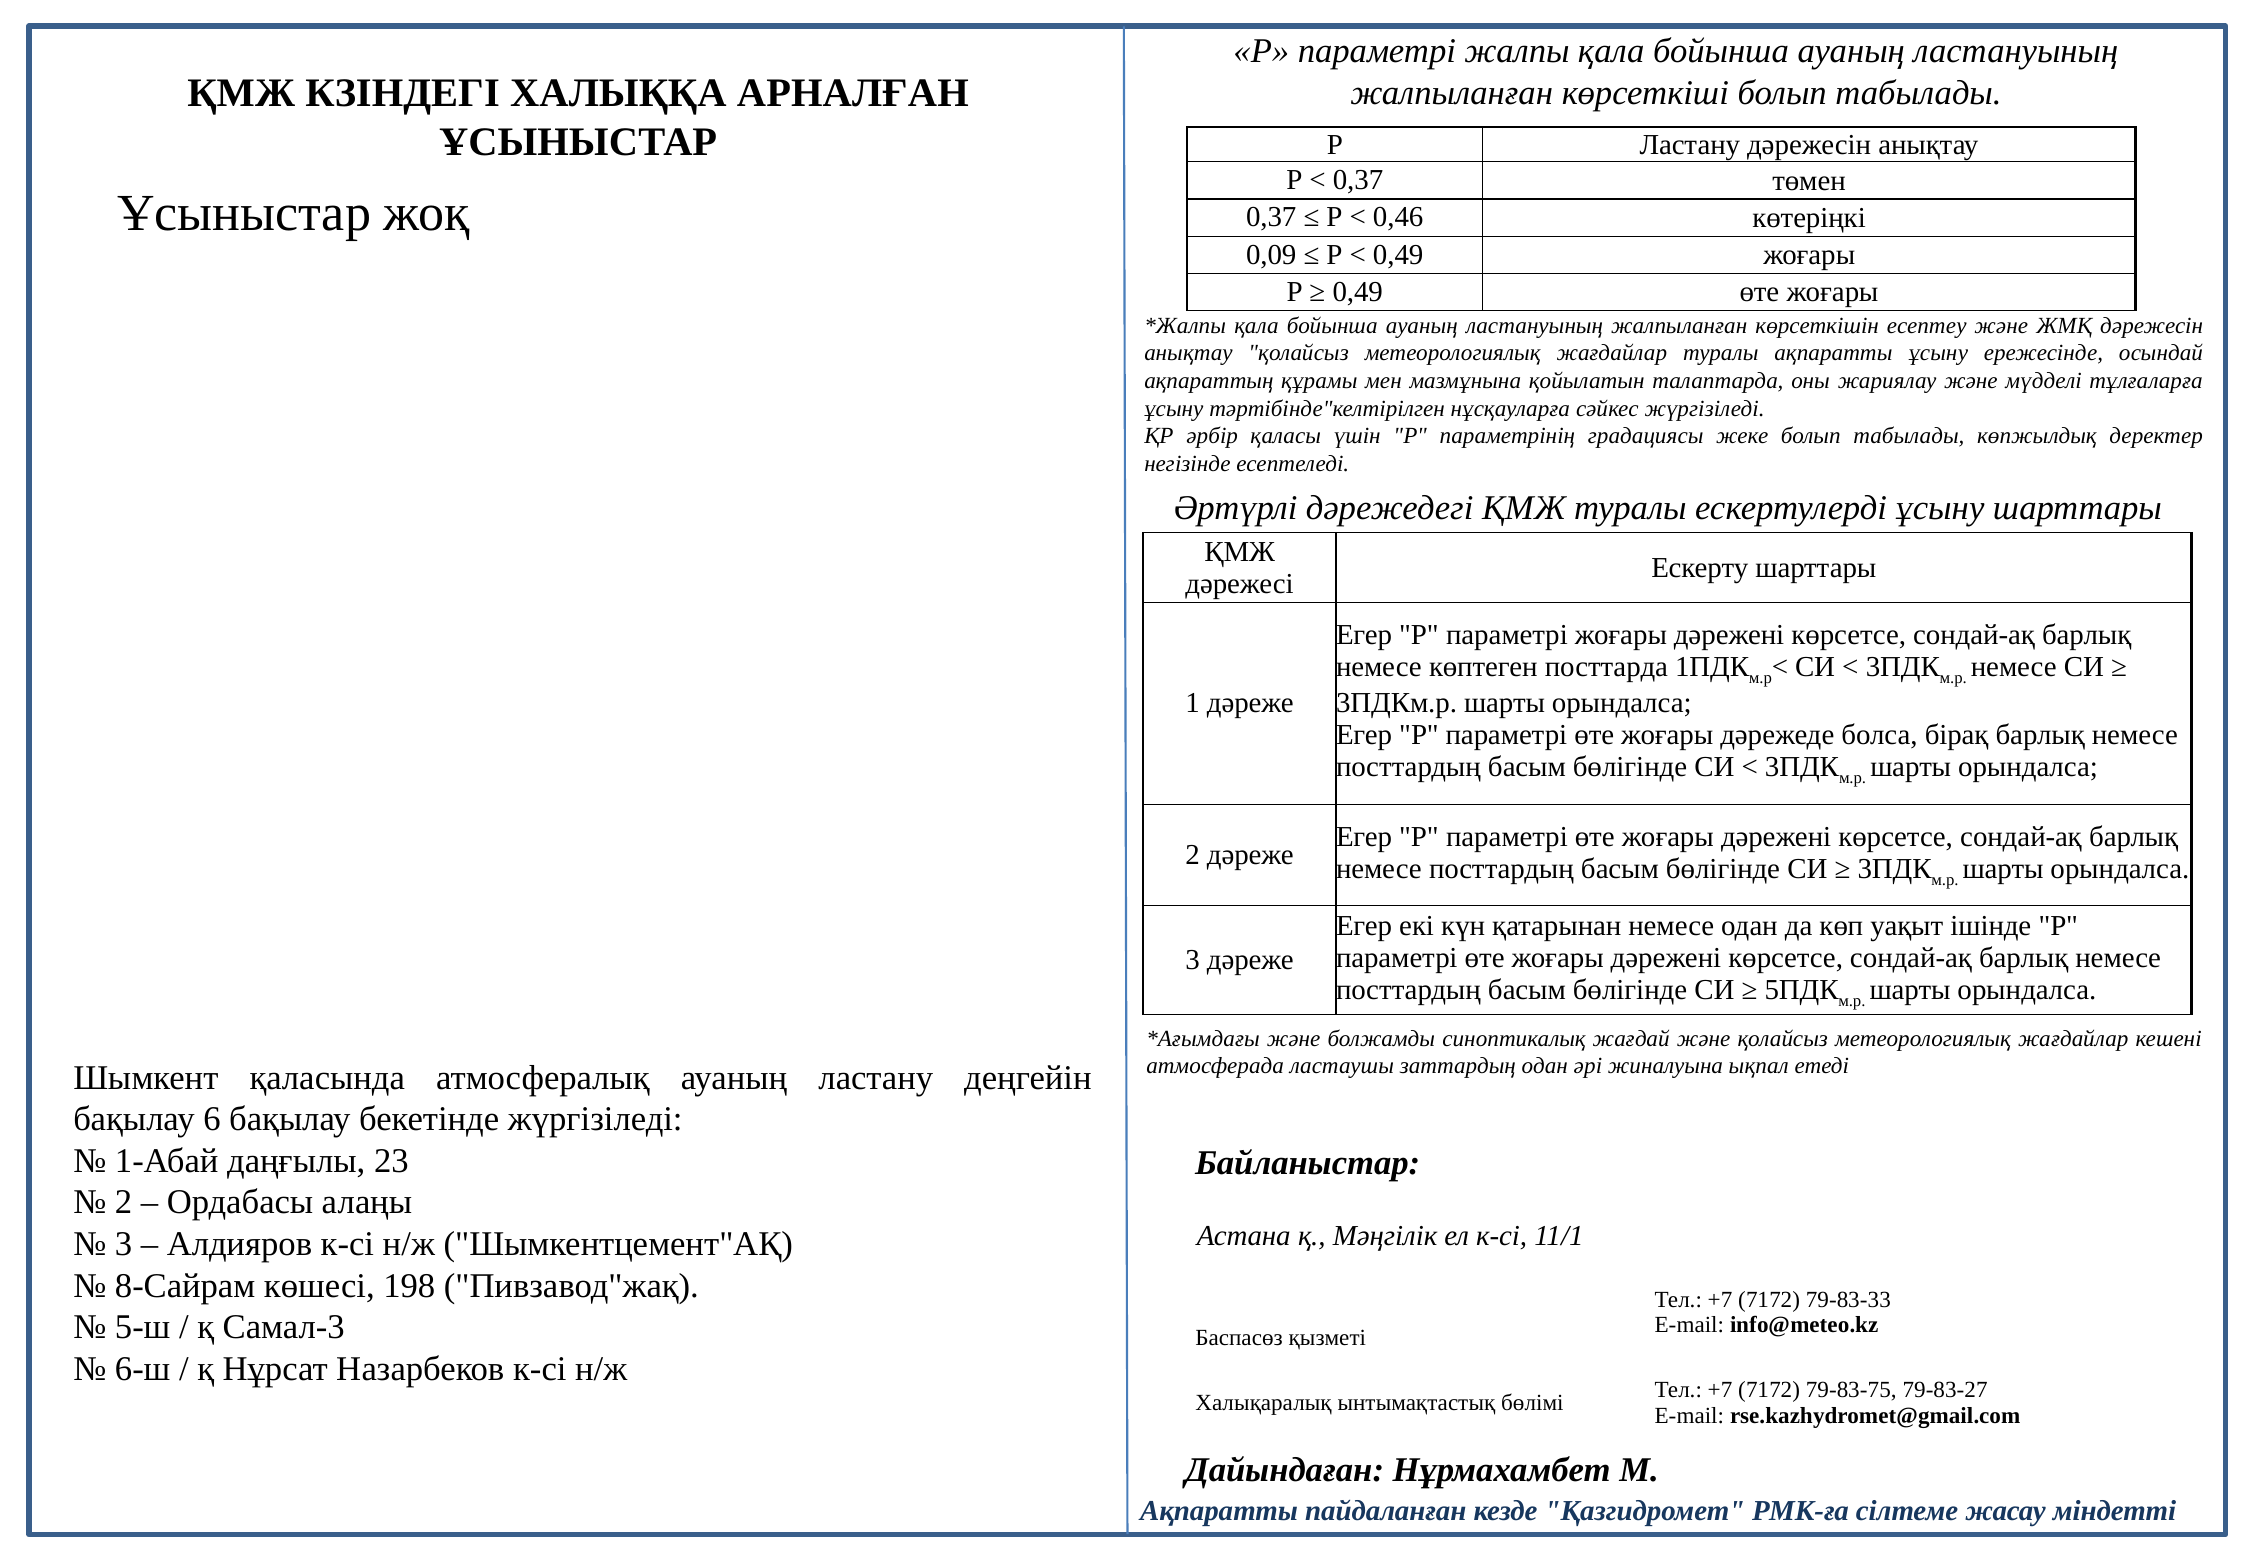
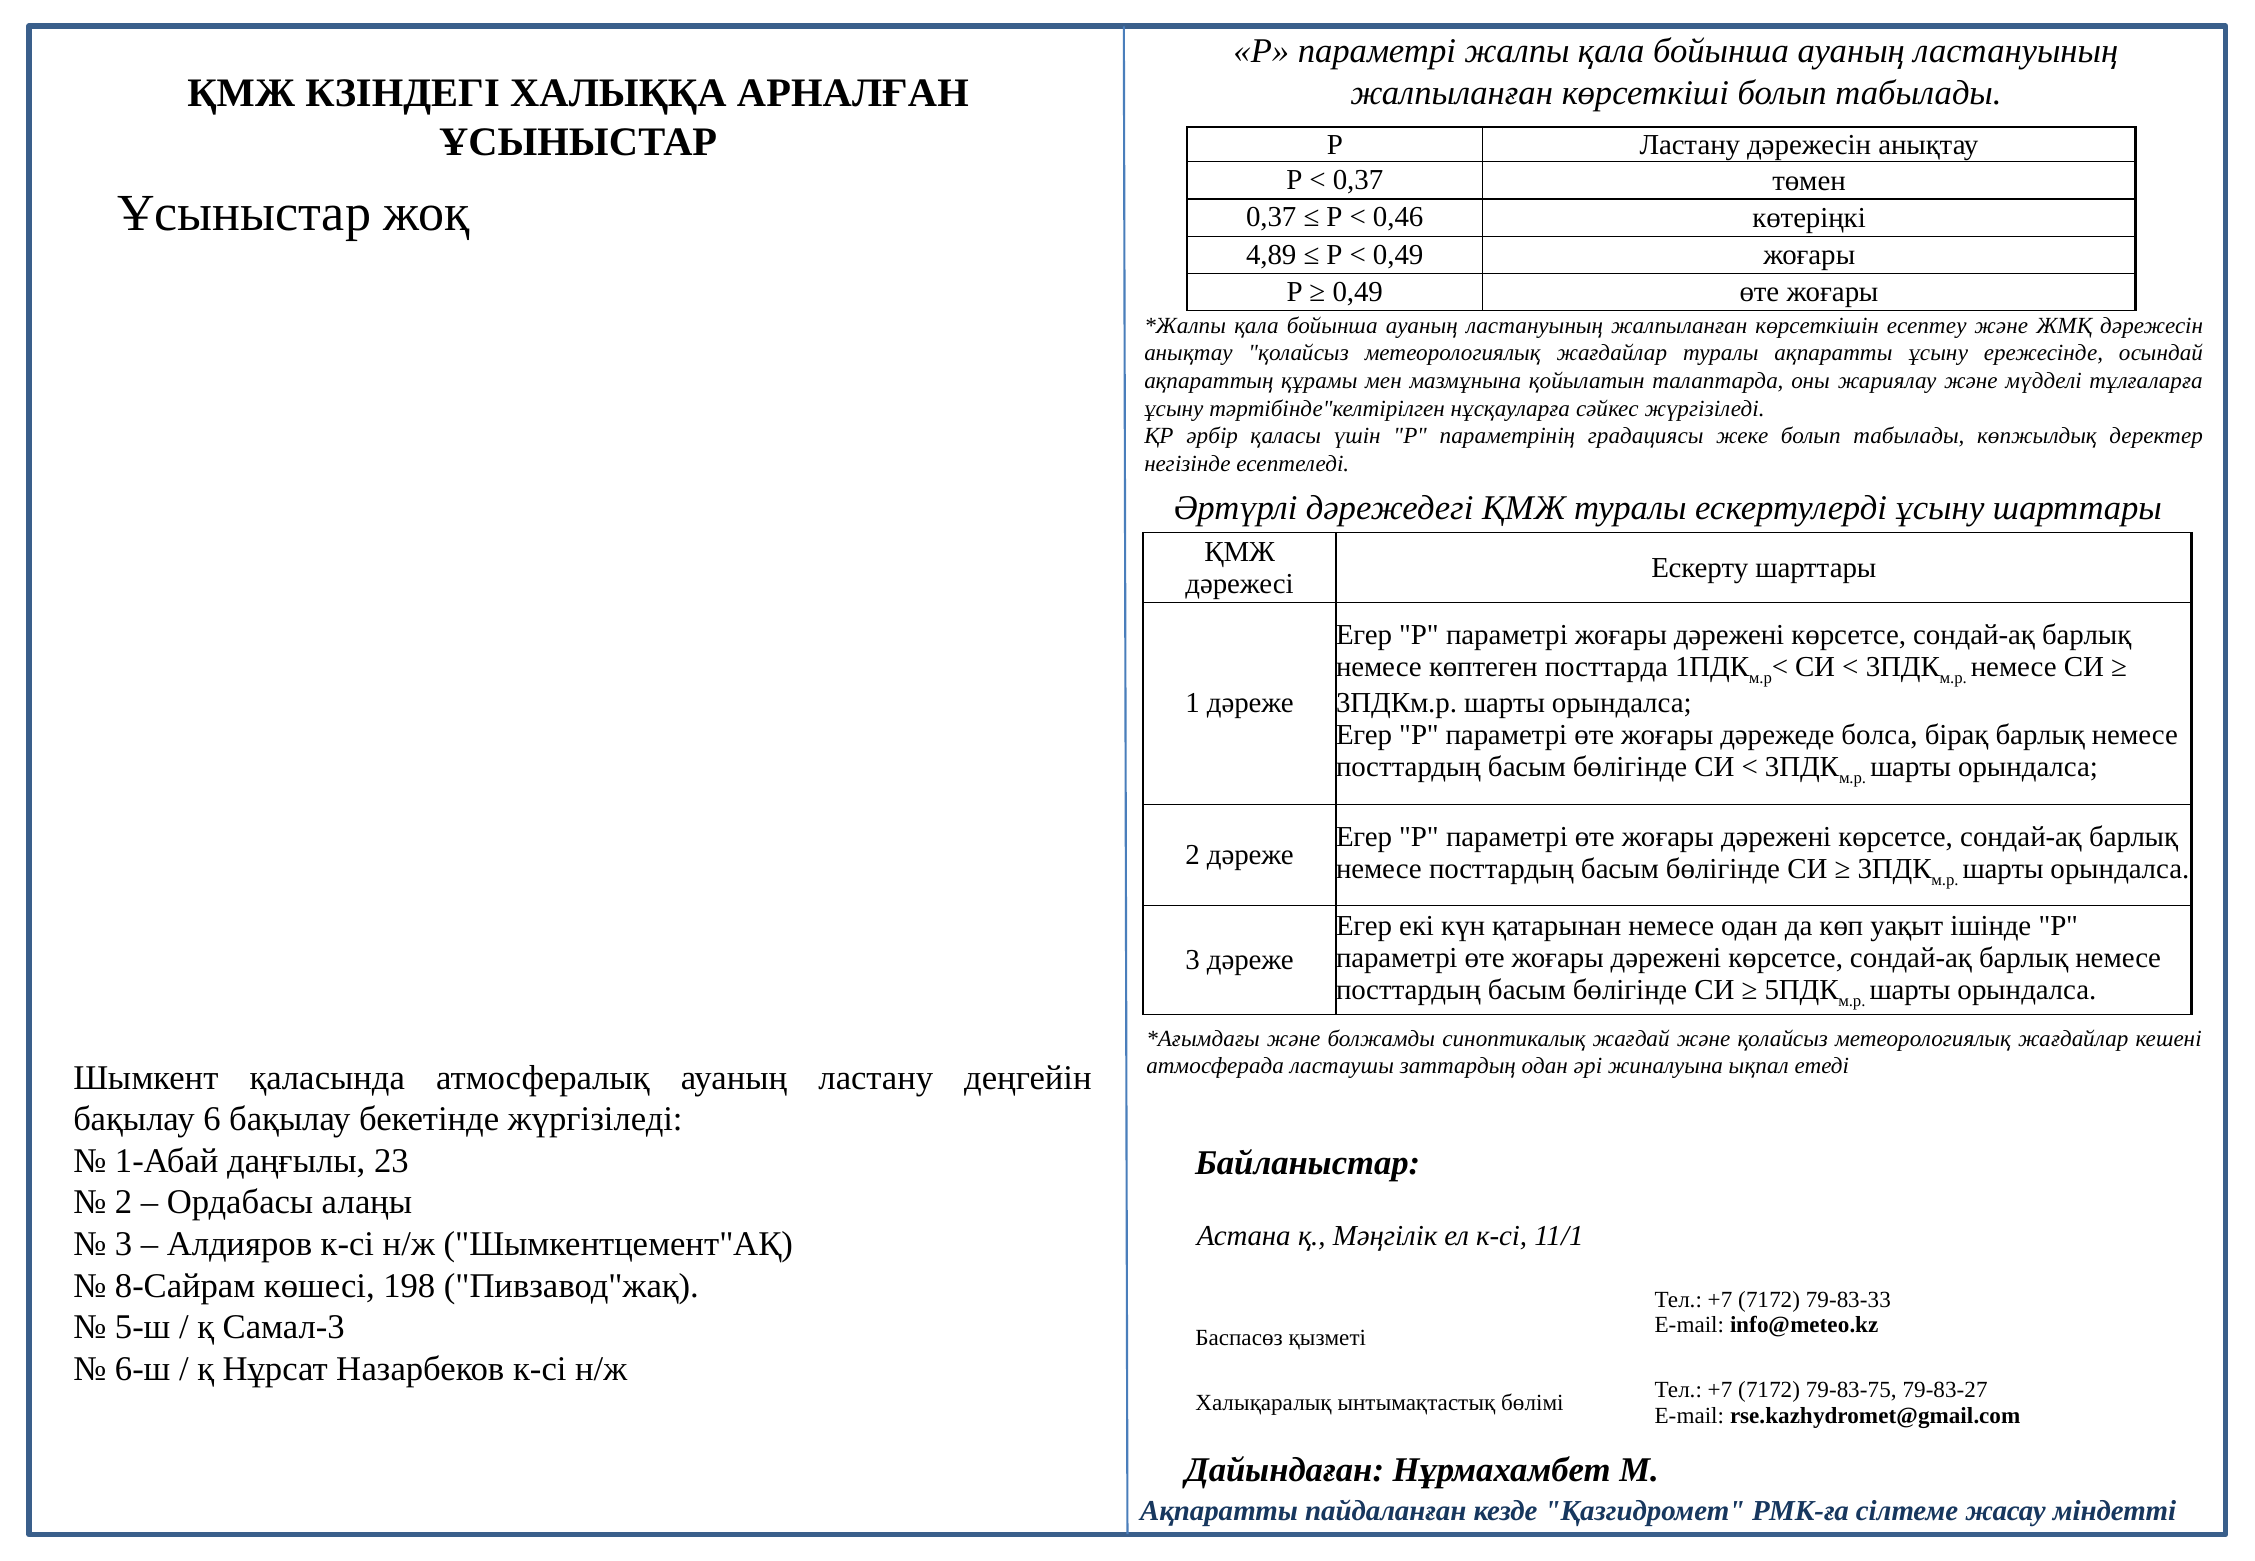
0,09: 0,09 -> 4,89 (1271, 254)
